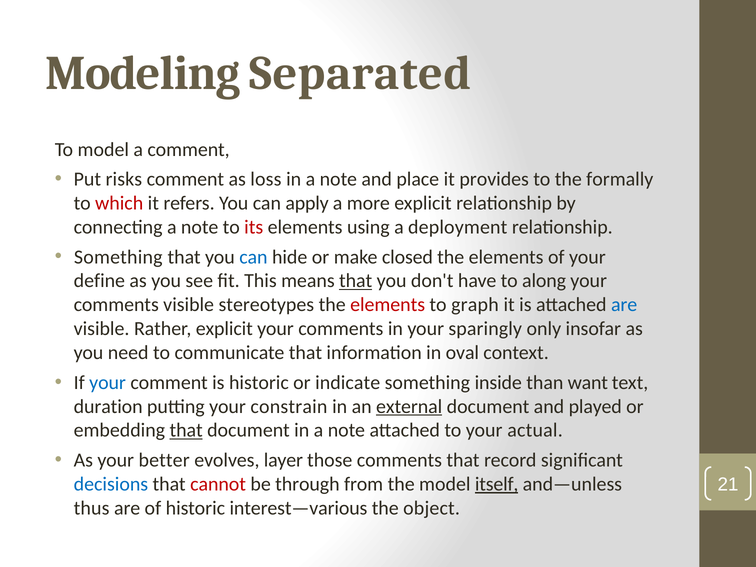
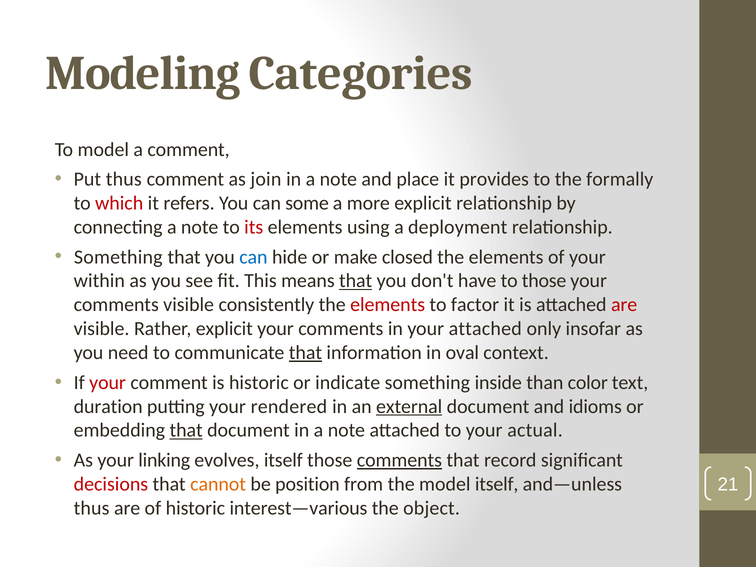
Separated: Separated -> Categories (361, 73)
Put risks: risks -> thus (124, 179)
loss: loss -> join (266, 179)
apply: apply -> some (307, 203)
define: define -> within (99, 281)
to along: along -> those (544, 281)
stereotypes: stereotypes -> consistently (266, 305)
graph: graph -> factor (475, 305)
are colour: blue -> red (624, 305)
your sparingly: sparingly -> attached (485, 329)
that underline: none -> present (305, 353)
your colour: blue -> red (108, 382)
want: want -> color (588, 382)
constrain: constrain -> rendered (289, 406)
played: played -> idioms (595, 406)
better: better -> linking (164, 460)
evolves layer: layer -> itself (283, 460)
comments underline: none -> present (399, 460)
decisions colour: blue -> red (111, 484)
cannot colour: red -> orange (218, 484)
through: through -> position (307, 484)
itself underline: present -> none (497, 484)
